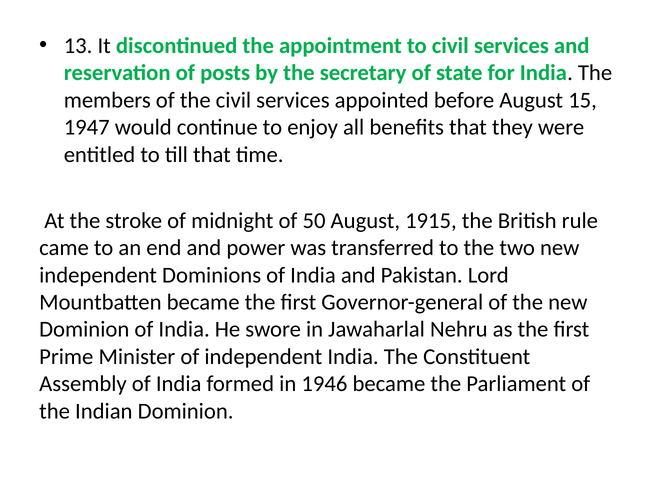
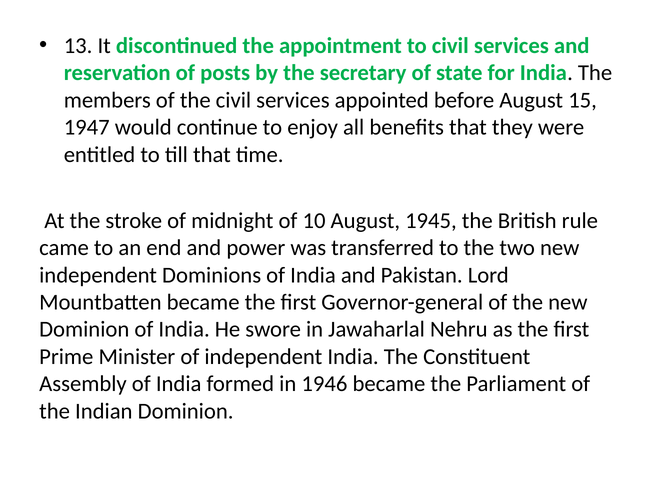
50: 50 -> 10 (314, 221)
1915: 1915 -> 1945 (431, 221)
